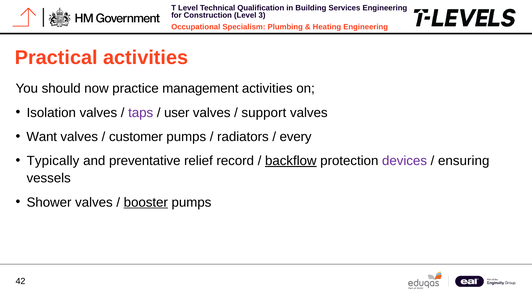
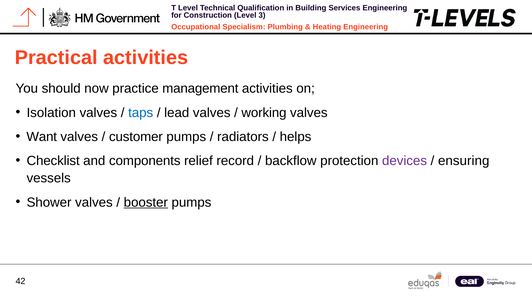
taps colour: purple -> blue (141, 113)
user: user -> lead (177, 113)
support: support -> working (264, 113)
every: every -> helps (296, 137)
Typically: Typically -> Checklist (53, 161)
preventative: preventative -> components (145, 161)
backflow underline: present -> none (291, 161)
